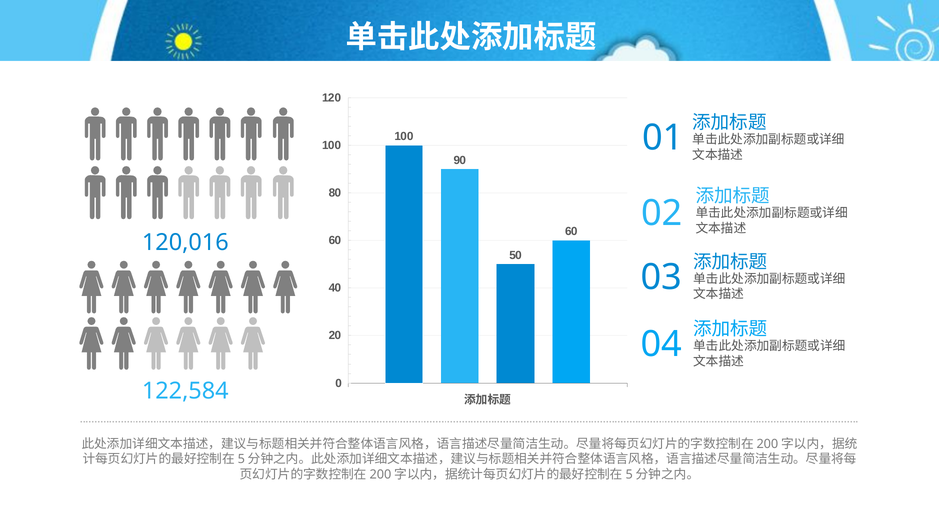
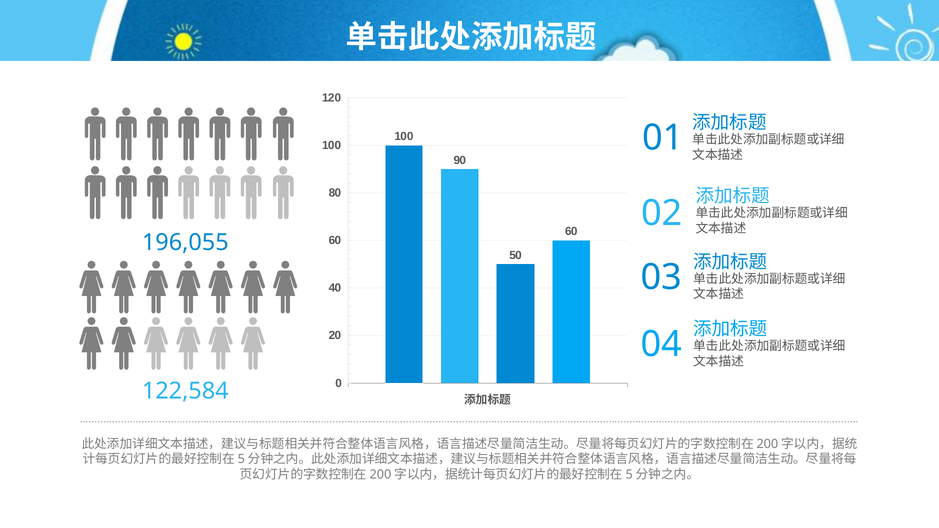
120,016: 120,016 -> 196,055 (185, 243)
